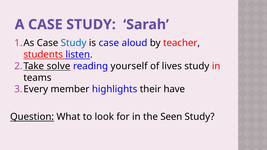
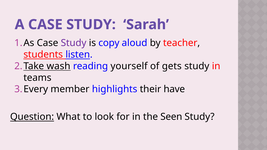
Study colour: blue -> purple (74, 43)
is case: case -> copy (109, 43)
solve: solve -> wash (58, 66)
lives: lives -> gets (172, 66)
